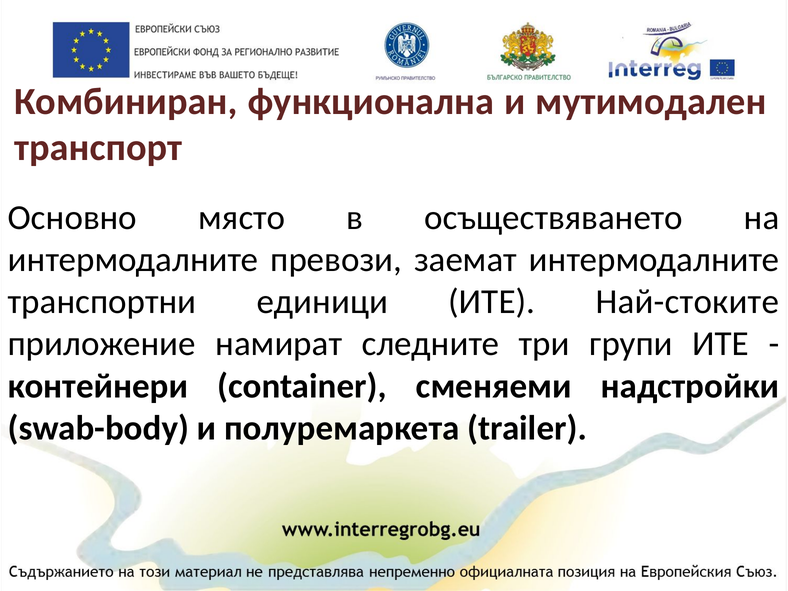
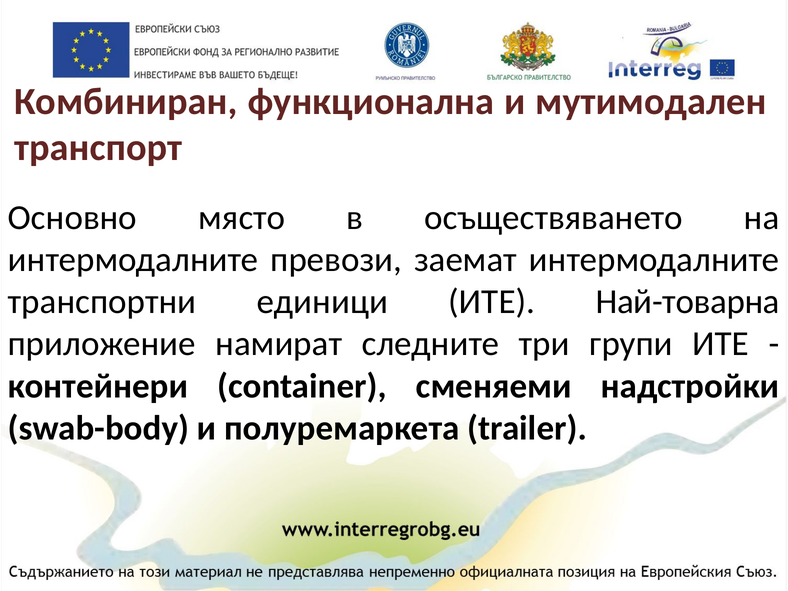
Най-стоките: Най-стоките -> Най-товарна (688, 302)
